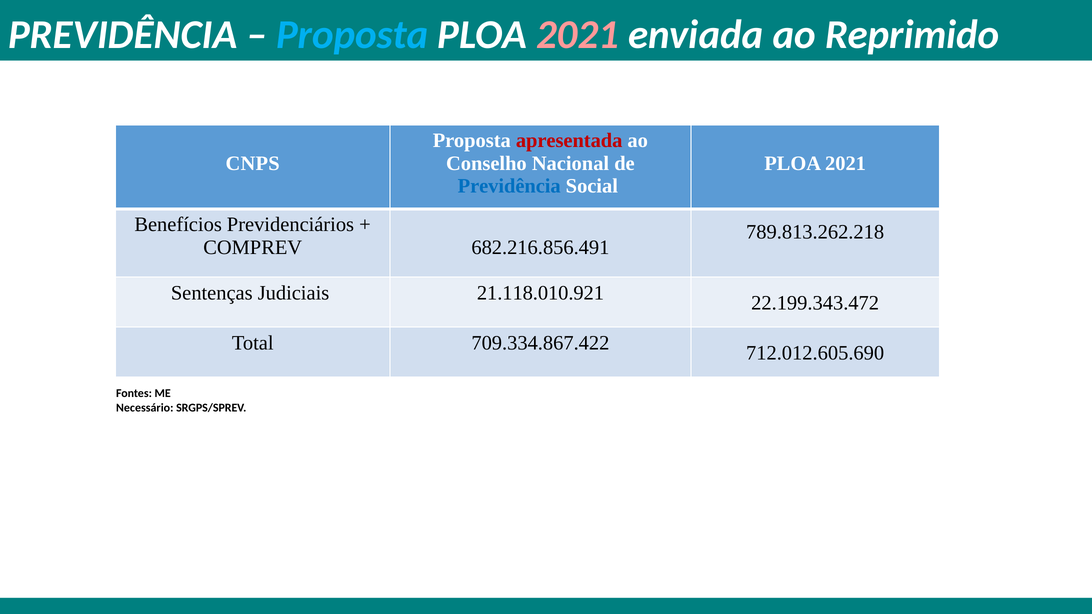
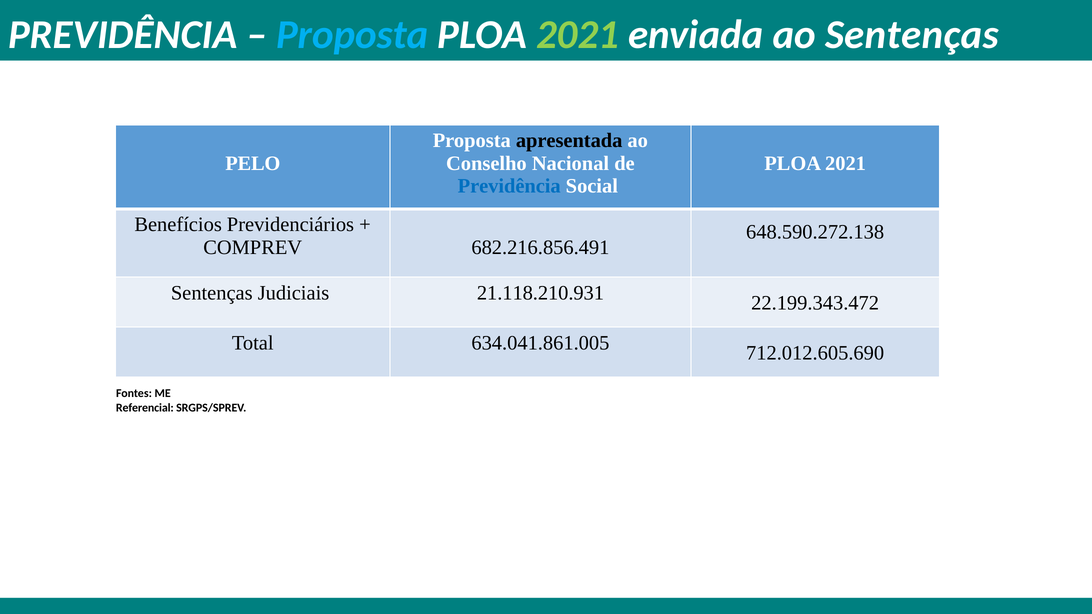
2021 colour: pink -> light green (578, 35)
ao Reprimido: Reprimido -> Sentenças (912, 35)
apresentada colour: red -> black (569, 141)
CNPS: CNPS -> PELO (253, 163)
789.813.262.218: 789.813.262.218 -> 648.590.272.138 (815, 232)
21.118.010.921: 21.118.010.921 -> 21.118.210.931 (540, 293)
709.334.867.422: 709.334.867.422 -> 634.041.861.005 (540, 343)
Necessário: Necessário -> Referencial (145, 408)
